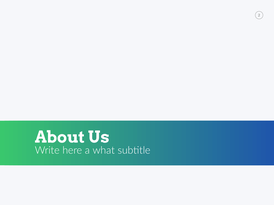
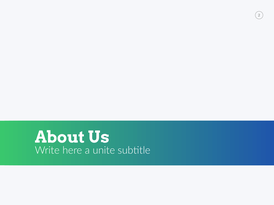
what: what -> unite (104, 151)
